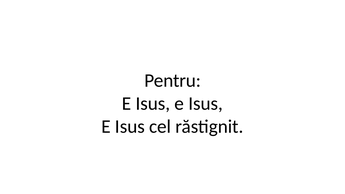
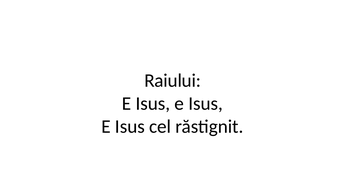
Pentru: Pentru -> Raiului (173, 81)
